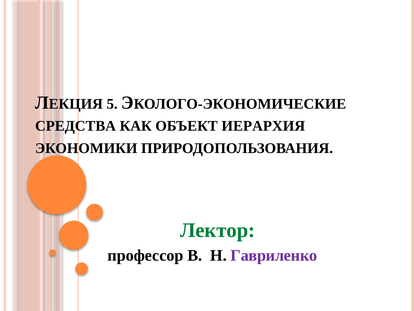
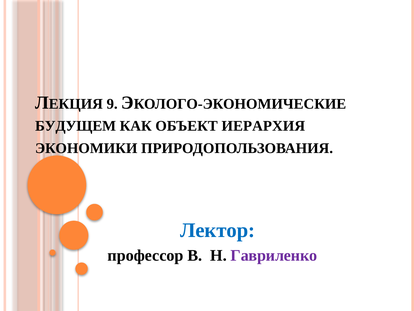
5: 5 -> 9 (112, 104)
СРЕДСТВА: СРЕДСТВА -> БУДУЩЕМ (76, 126)
Лектор colour: green -> blue (218, 230)
